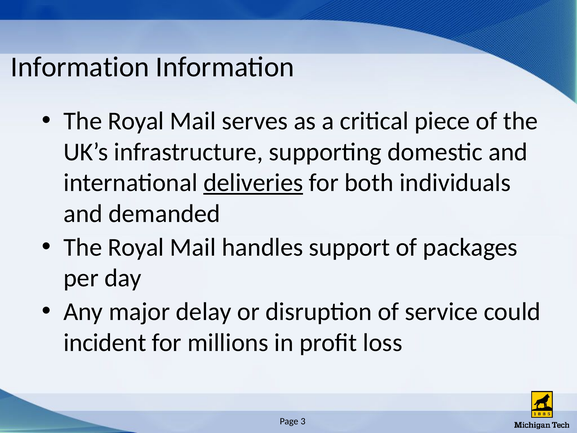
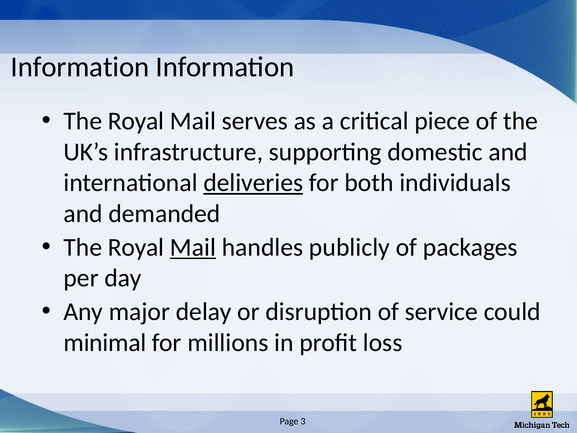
Mail underline: none -> present (193, 247)
support: support -> publicly (349, 247)
incident: incident -> minimal (105, 342)
